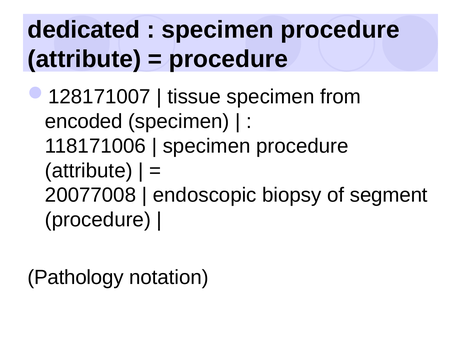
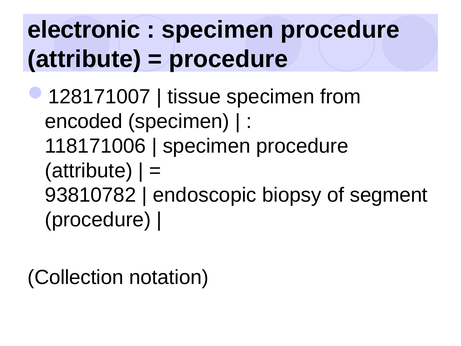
dedicated: dedicated -> electronic (84, 30)
20077008: 20077008 -> 93810782 (91, 195)
Pathology: Pathology -> Collection (76, 277)
